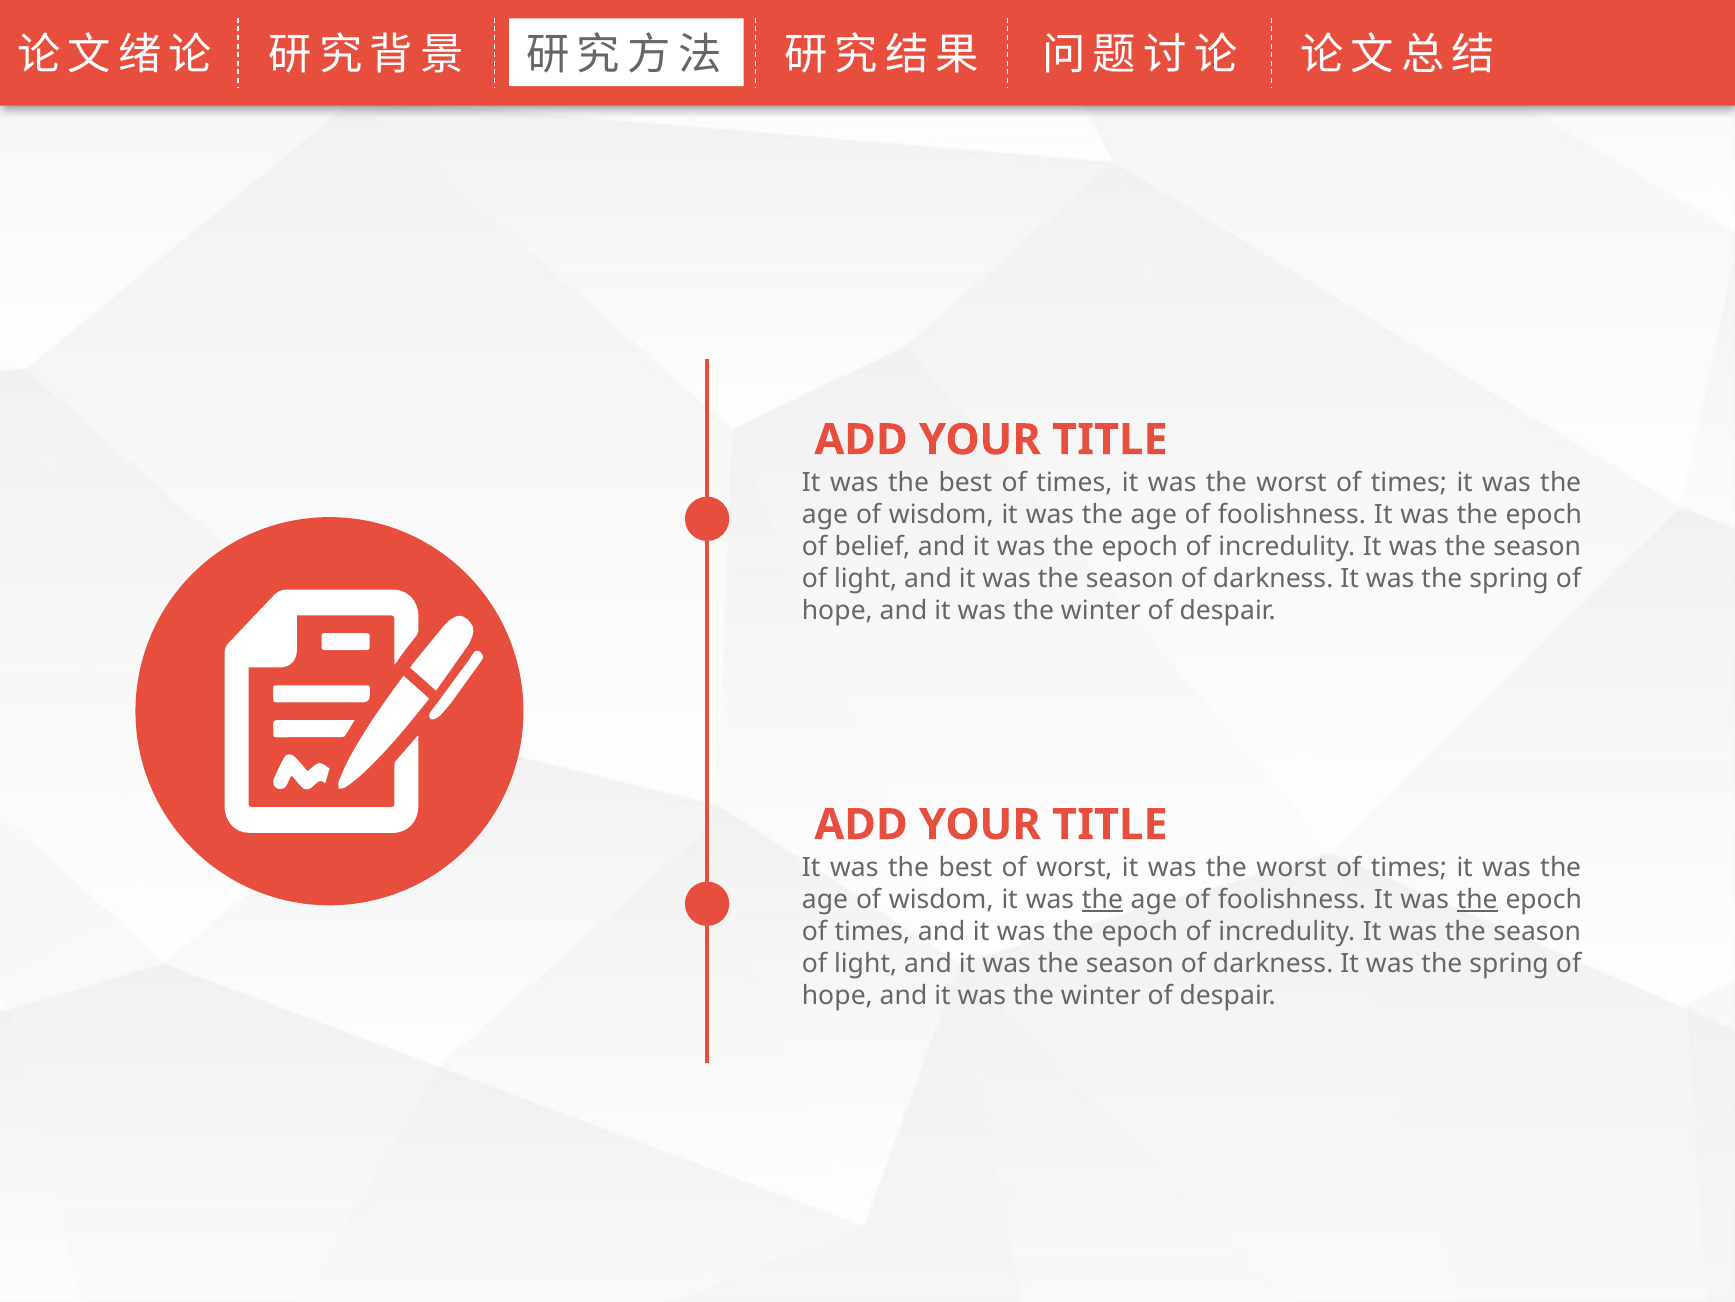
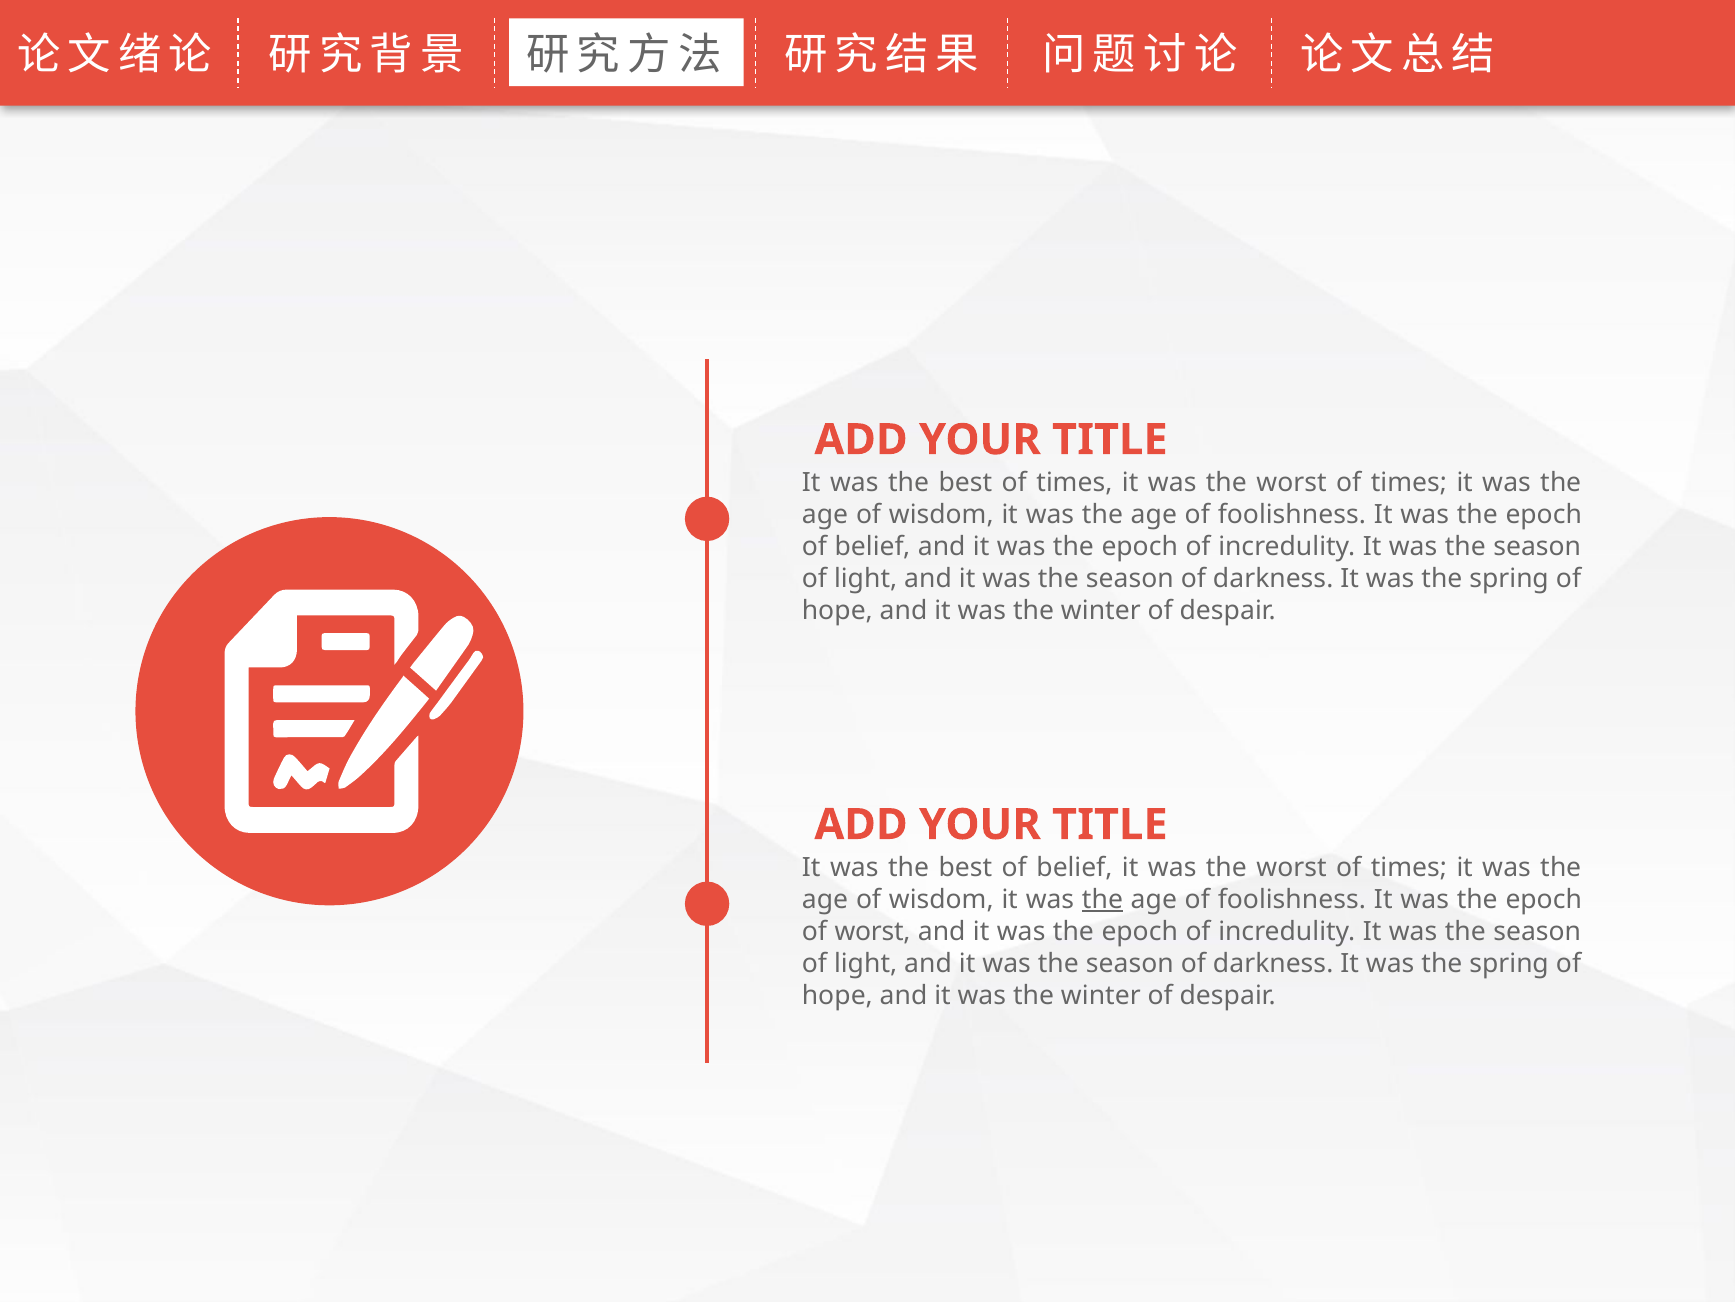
best of worst: worst -> belief (1074, 867)
the underline: present -> none (1477, 899)
times: times -> worst (873, 931)
